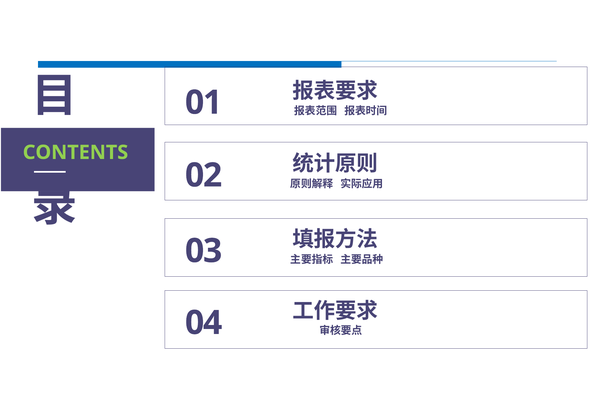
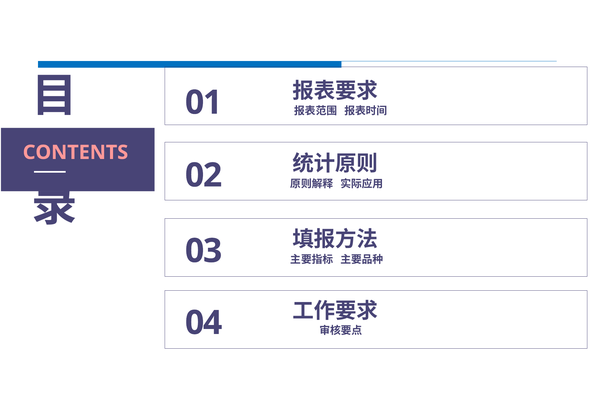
CONTENTS colour: light green -> pink (75, 152)
